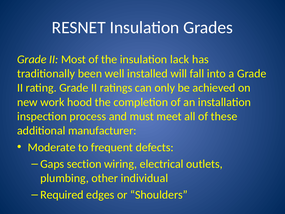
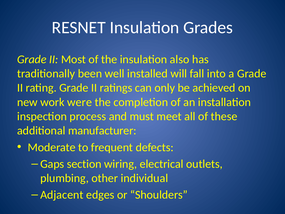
lack: lack -> also (180, 59)
hood: hood -> were (80, 102)
Required: Required -> Adjacent (62, 195)
